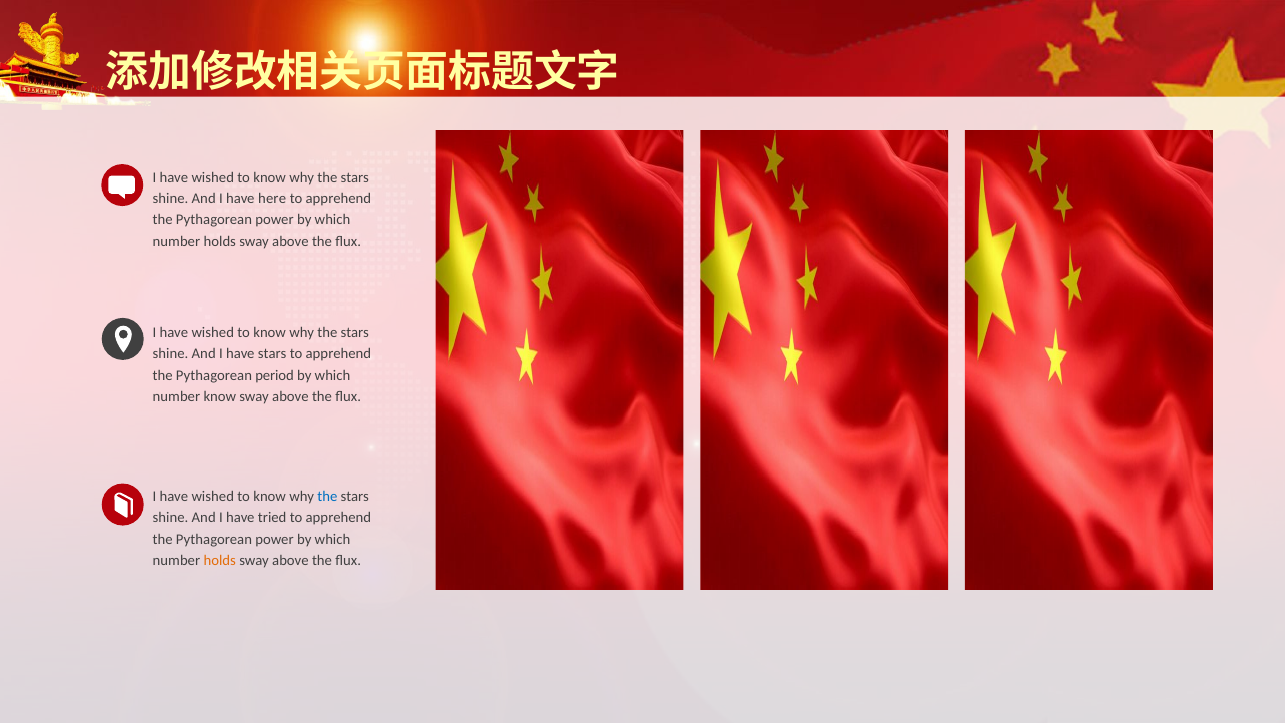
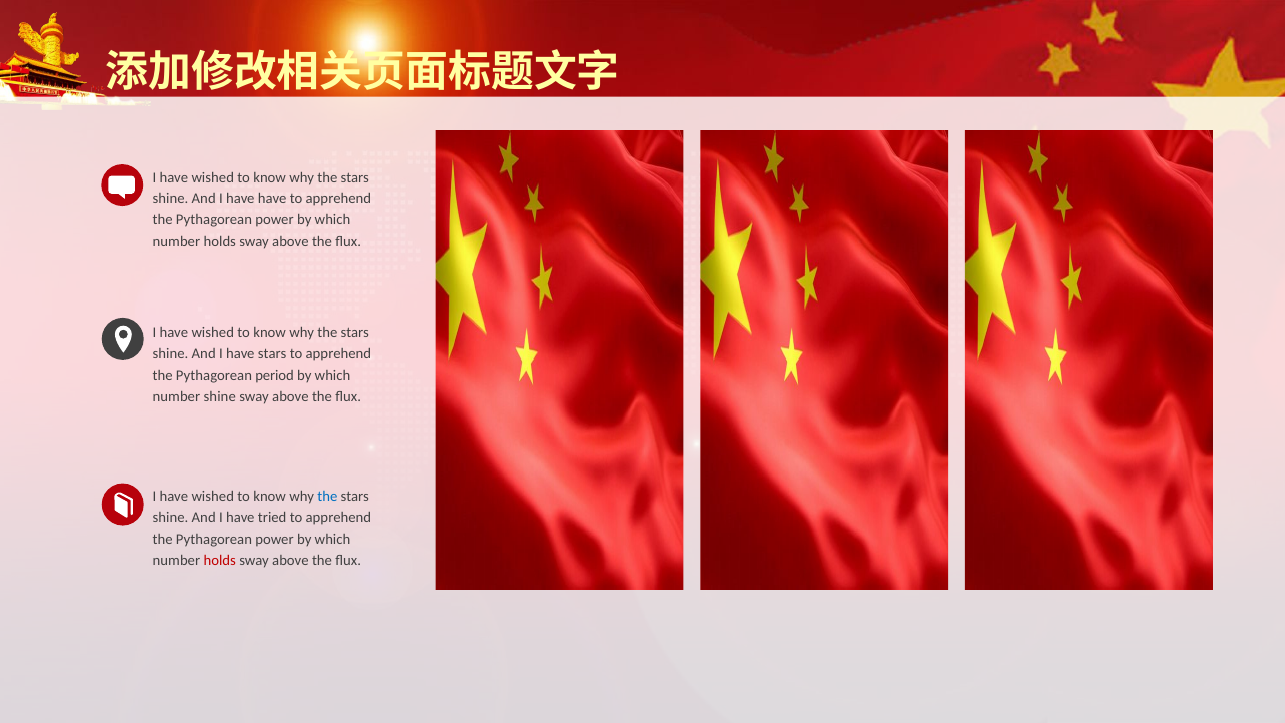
have here: here -> have (272, 199)
number know: know -> shine (220, 396)
holds colour: orange -> red (220, 560)
